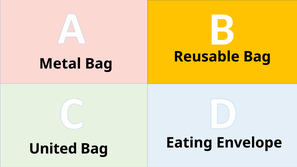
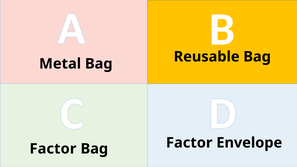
Eating: Eating -> Factor (189, 143)
United: United -> Factor (53, 149)
